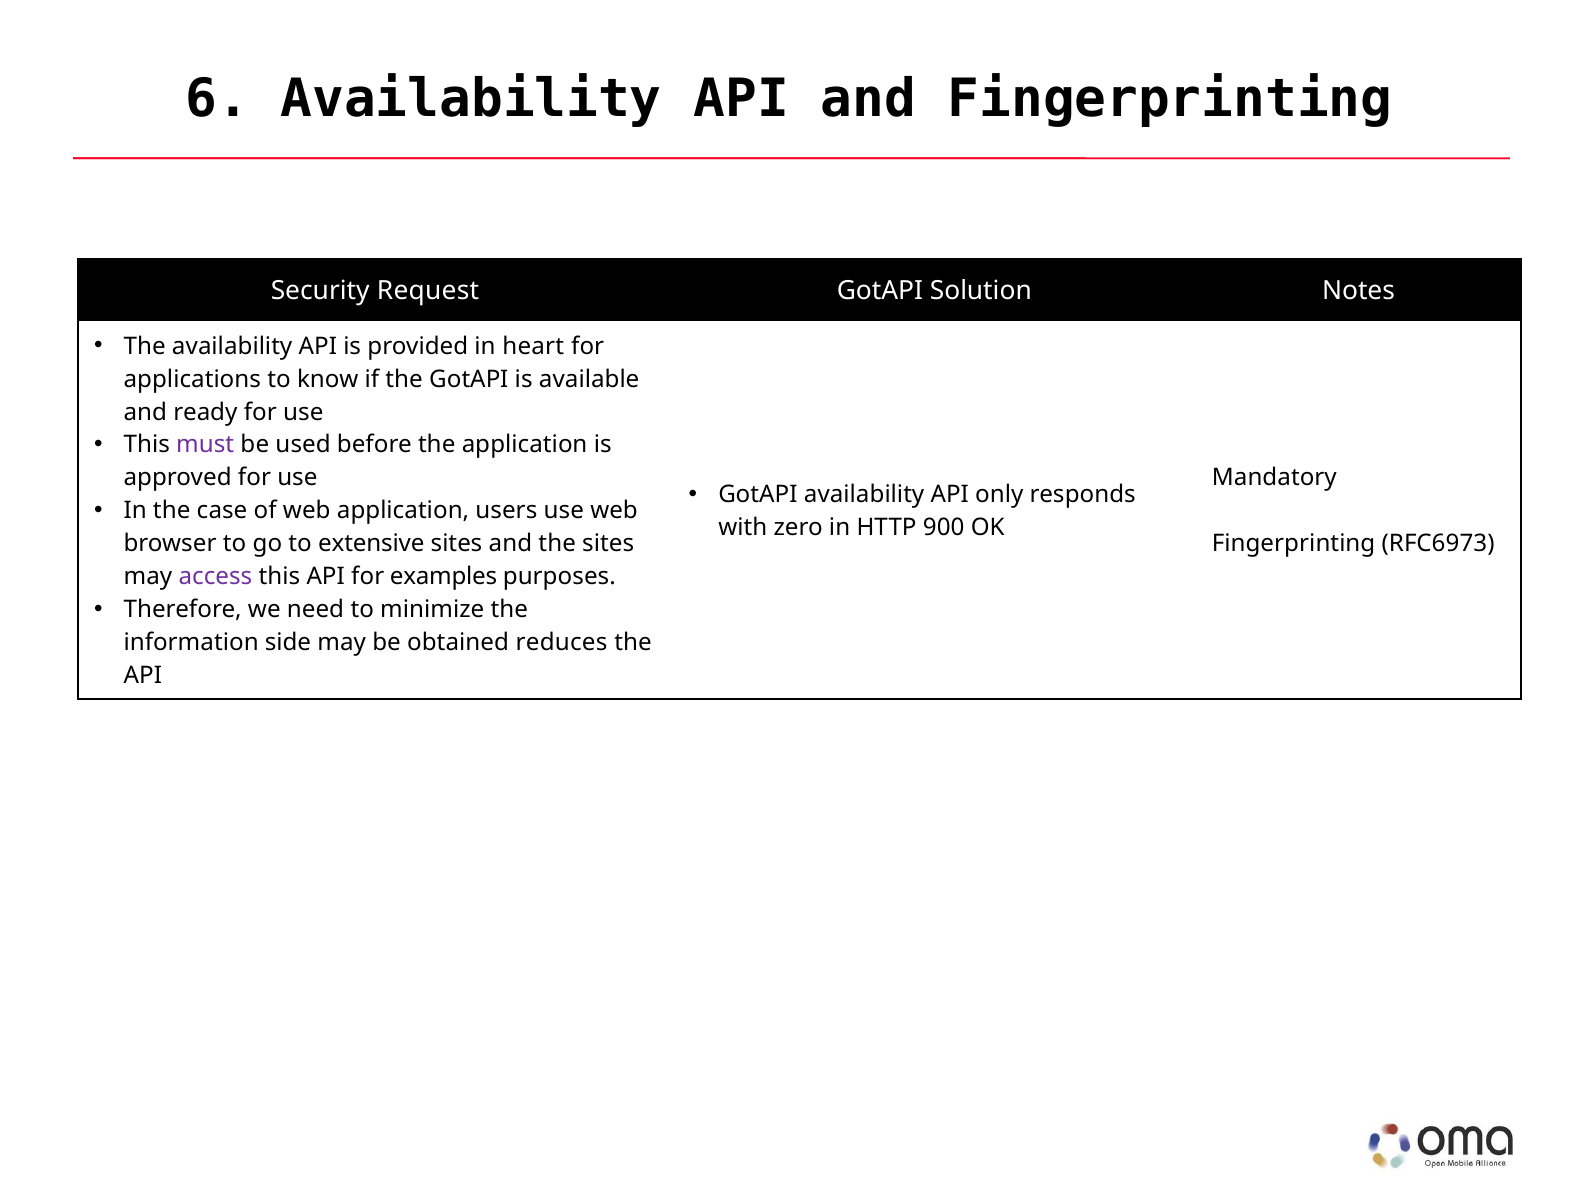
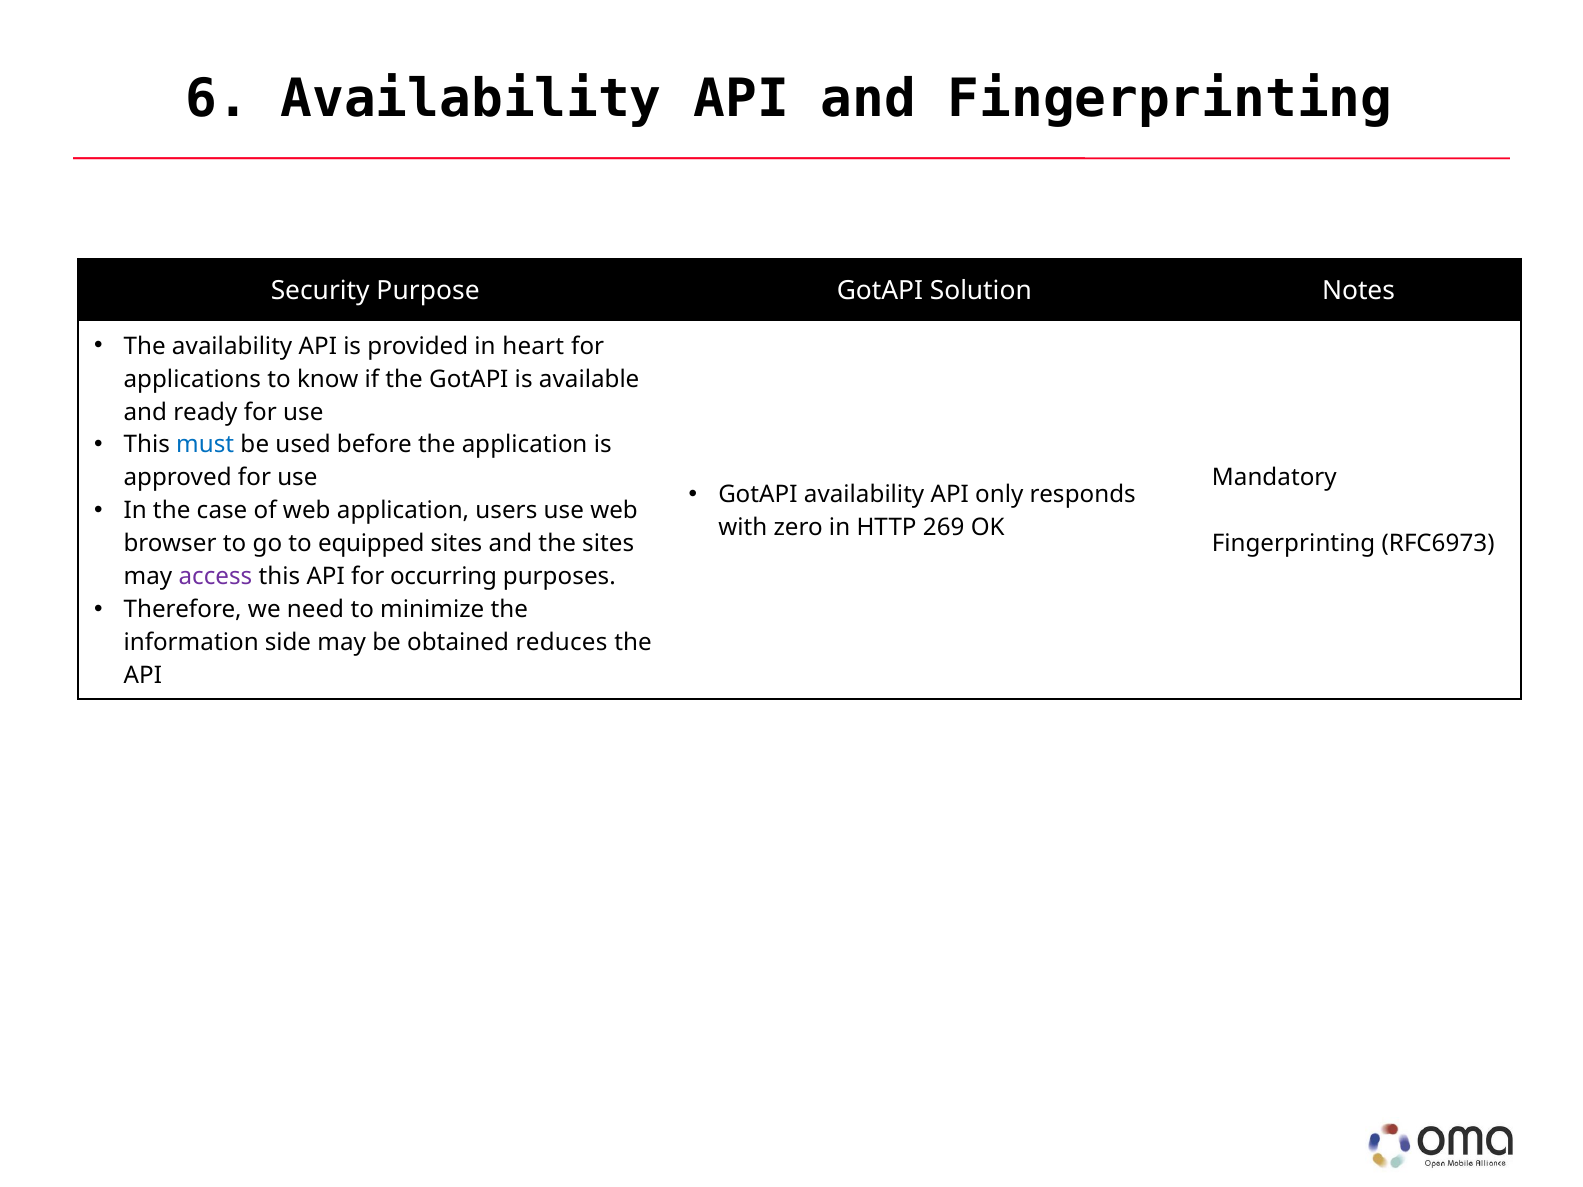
Request: Request -> Purpose (428, 291)
must colour: purple -> blue (205, 445)
900: 900 -> 269 (944, 528)
extensive: extensive -> equipped (371, 544)
examples: examples -> occurring (444, 577)
